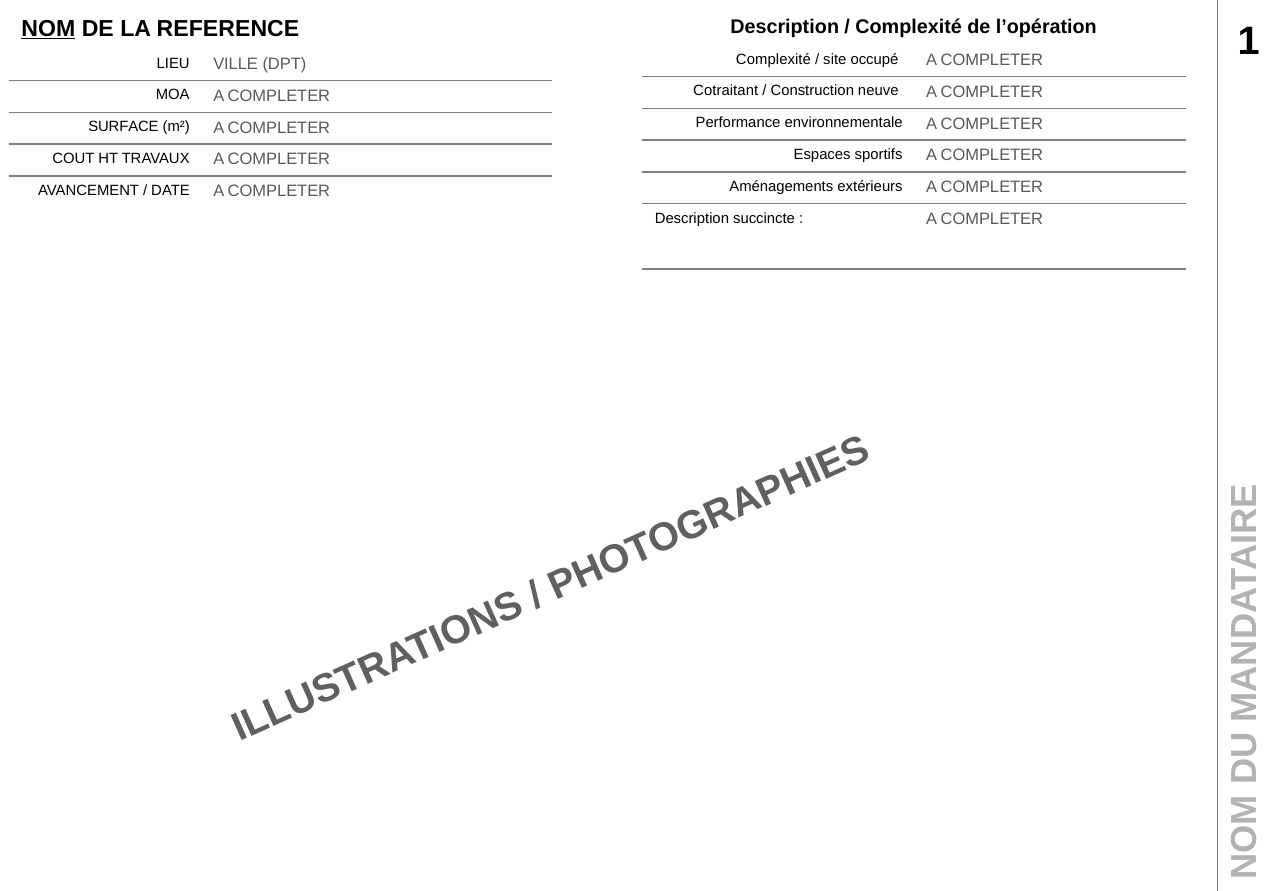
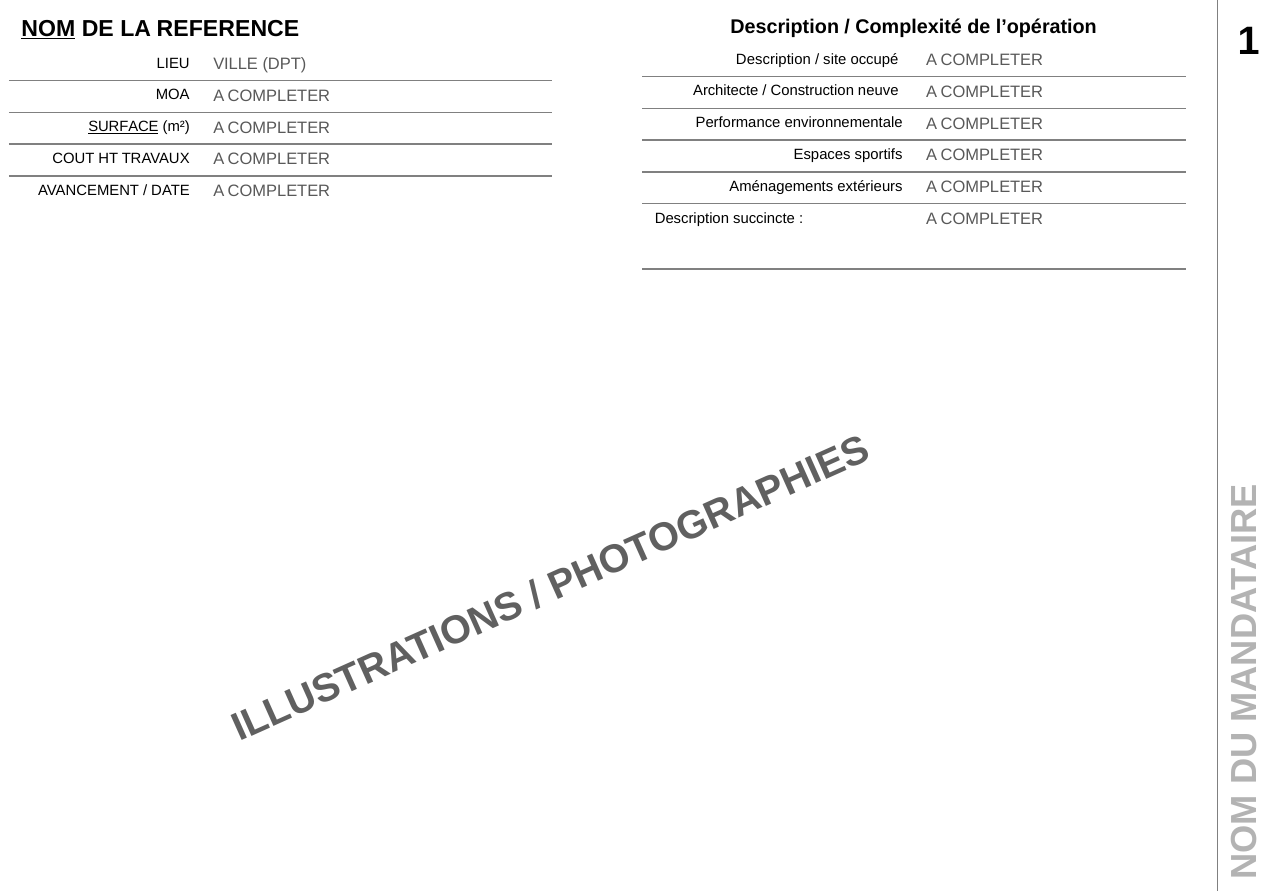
Complexité: Complexité -> Description (773, 59)
Cotraitant: Cotraitant -> Architecte (726, 91)
SURFACE underline: none -> present (123, 127)
